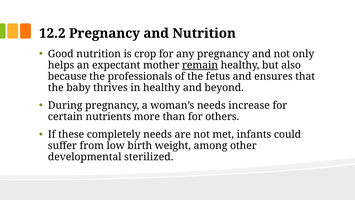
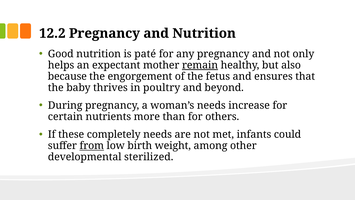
crop: crop -> paté (145, 54)
professionals: professionals -> engorgement (140, 76)
in healthy: healthy -> poultry (162, 87)
from underline: none -> present (92, 146)
